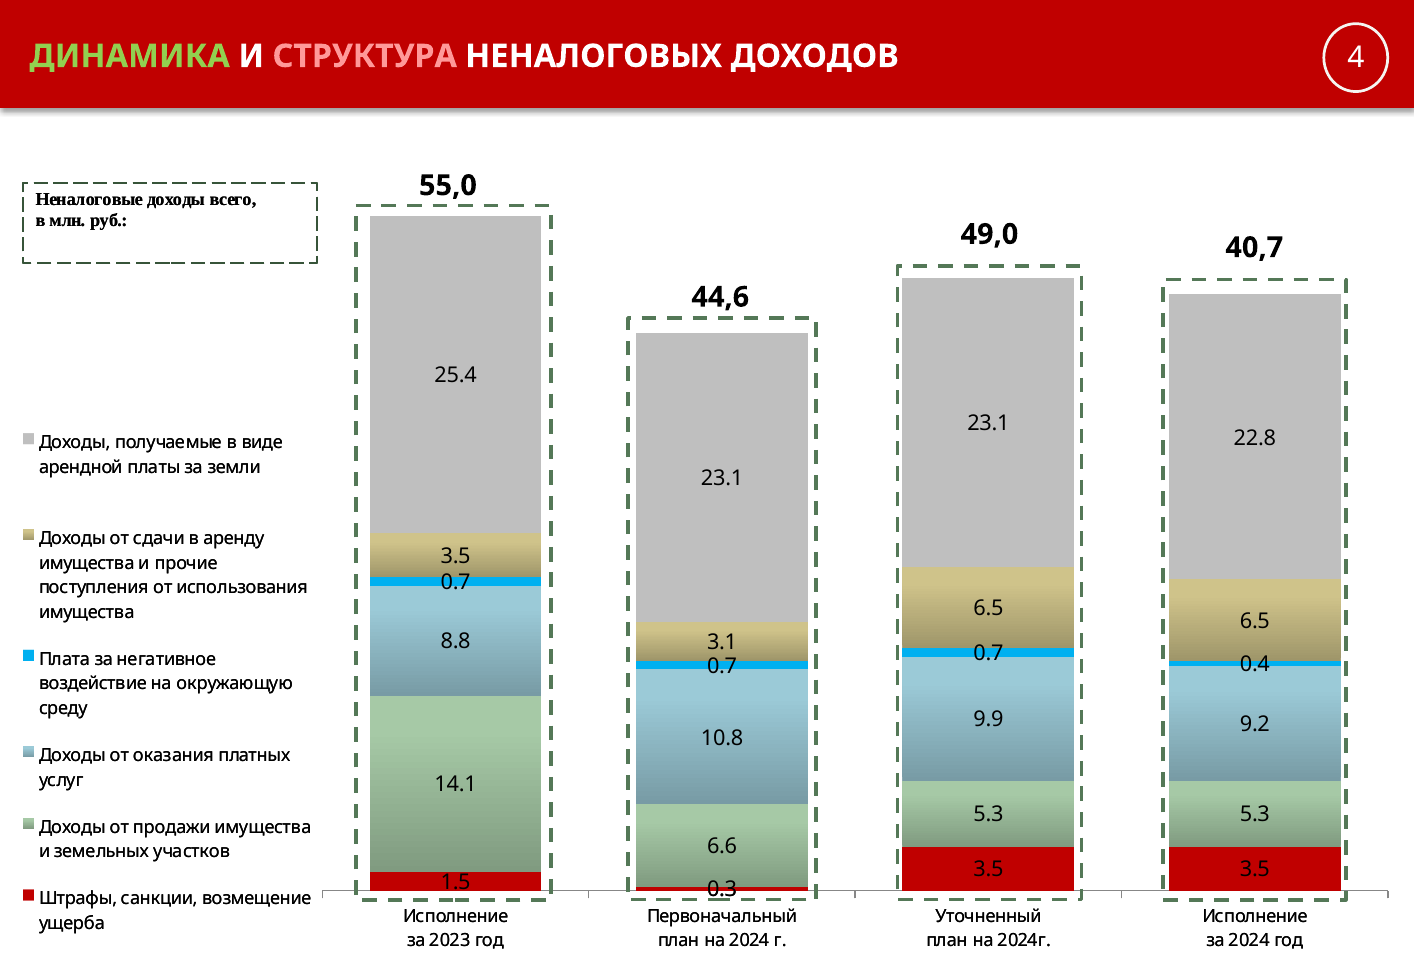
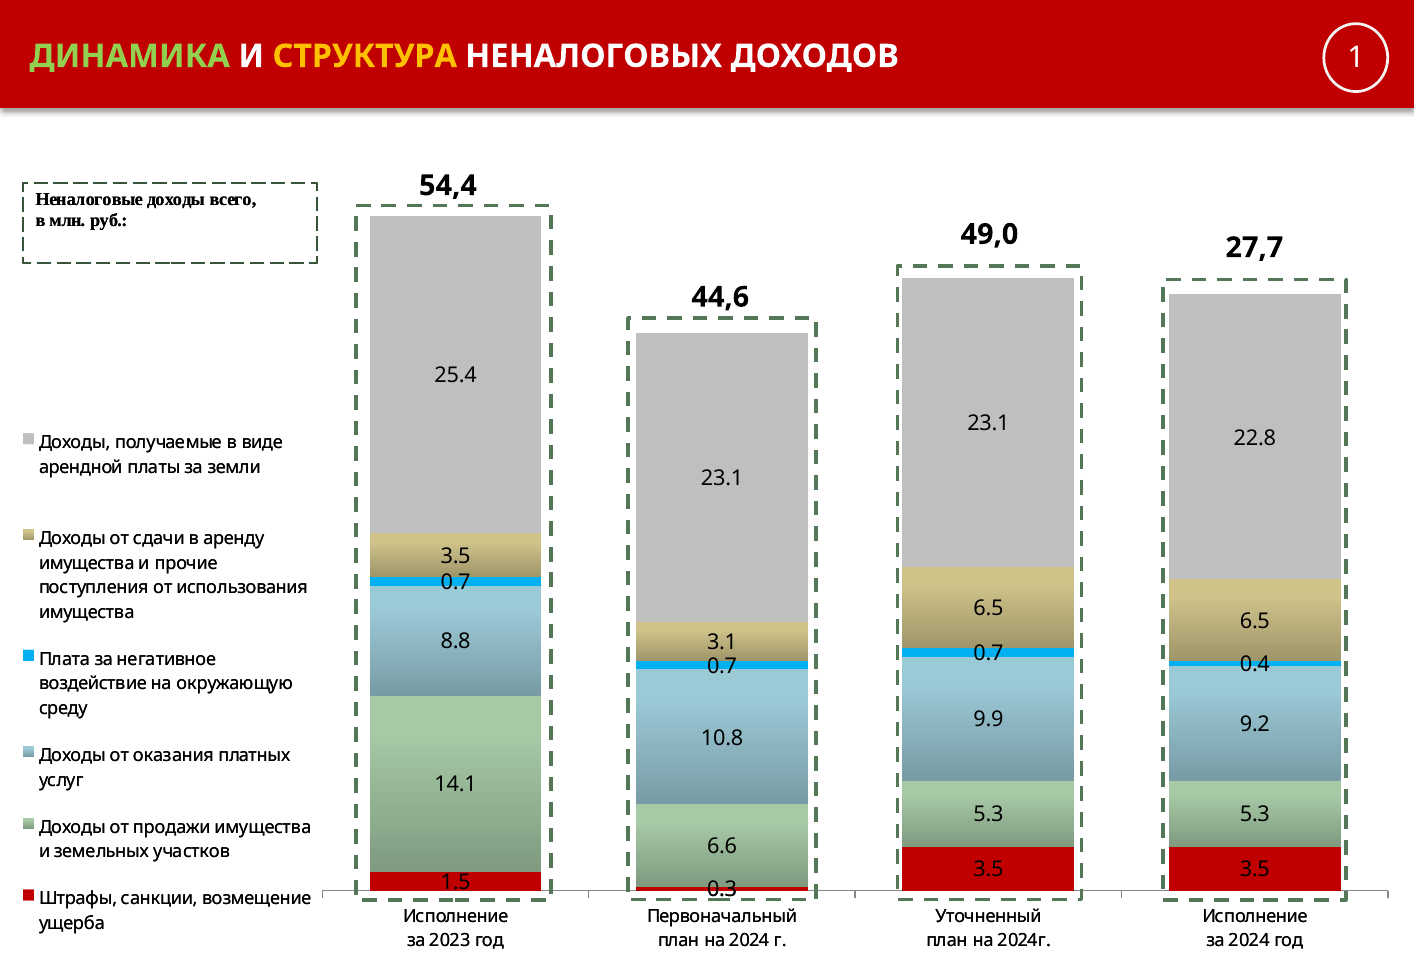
СТРУКТУРА colour: pink -> yellow (365, 56)
4: 4 -> 1 (1356, 57)
55,0: 55,0 -> 54,4 (448, 186)
40,7: 40,7 -> 27,7 (1254, 248)
